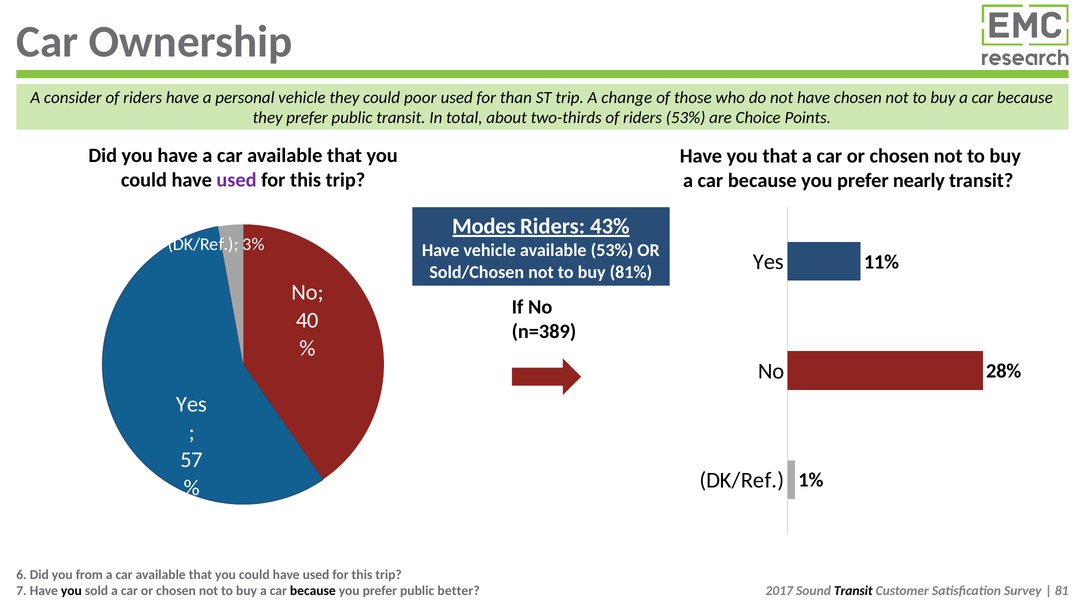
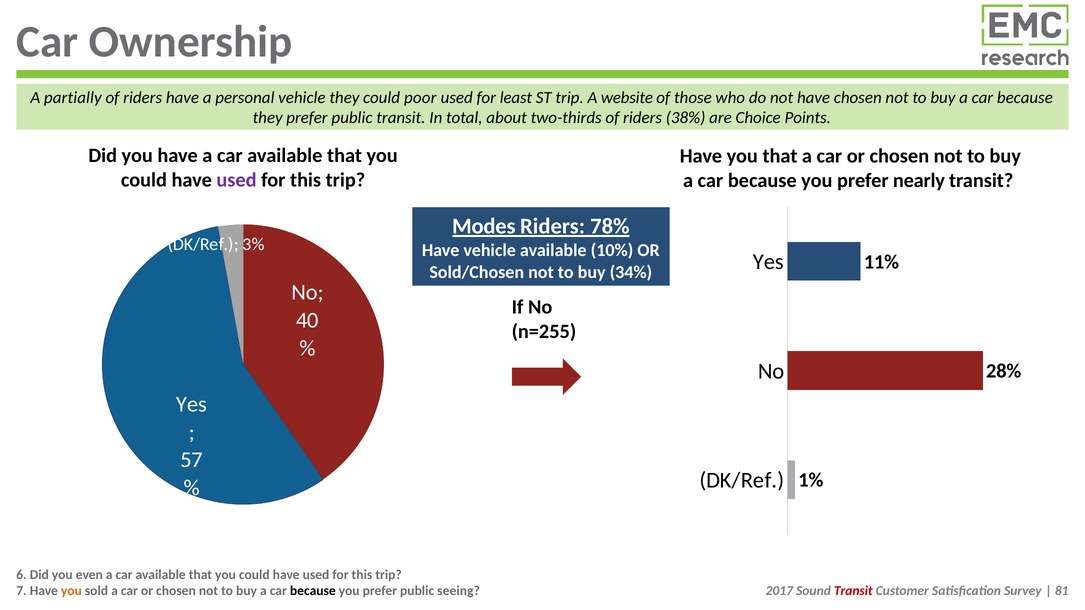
consider: consider -> partially (73, 98)
than: than -> least (516, 98)
change: change -> website (627, 98)
riders 53%: 53% -> 38% (686, 118)
43%: 43% -> 78% (610, 226)
available 53%: 53% -> 10% (612, 251)
81%: 81% -> 34% (631, 272)
n=389: n=389 -> n=255 (544, 332)
from: from -> even (89, 575)
Transit colour: black -> red (853, 591)
you colour: black -> orange (71, 591)
better: better -> seeing (459, 591)
